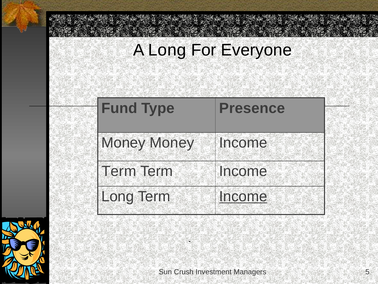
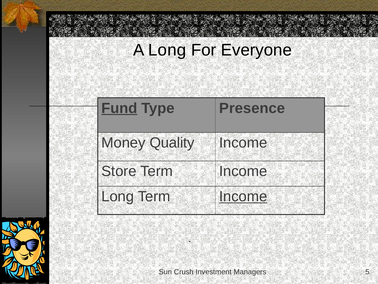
Fund underline: none -> present (119, 108)
Money Money: Money -> Quality (172, 143)
Term: Term -> Store (119, 171)
